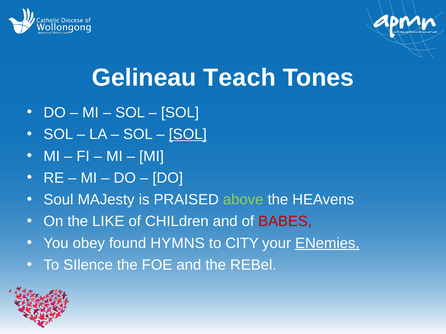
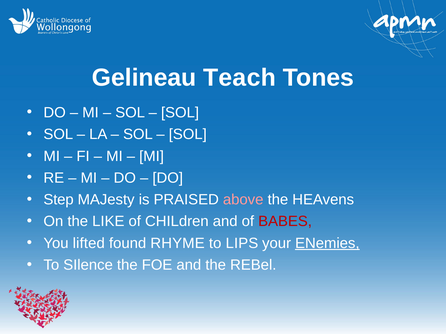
SOL underline: present -> none (188, 135)
Soul: Soul -> Step (59, 200)
above colour: light green -> pink (243, 200)
obey: obey -> lifted (89, 244)
HYMNS: HYMNS -> RHYME (178, 244)
CITY: CITY -> LIPS (242, 244)
